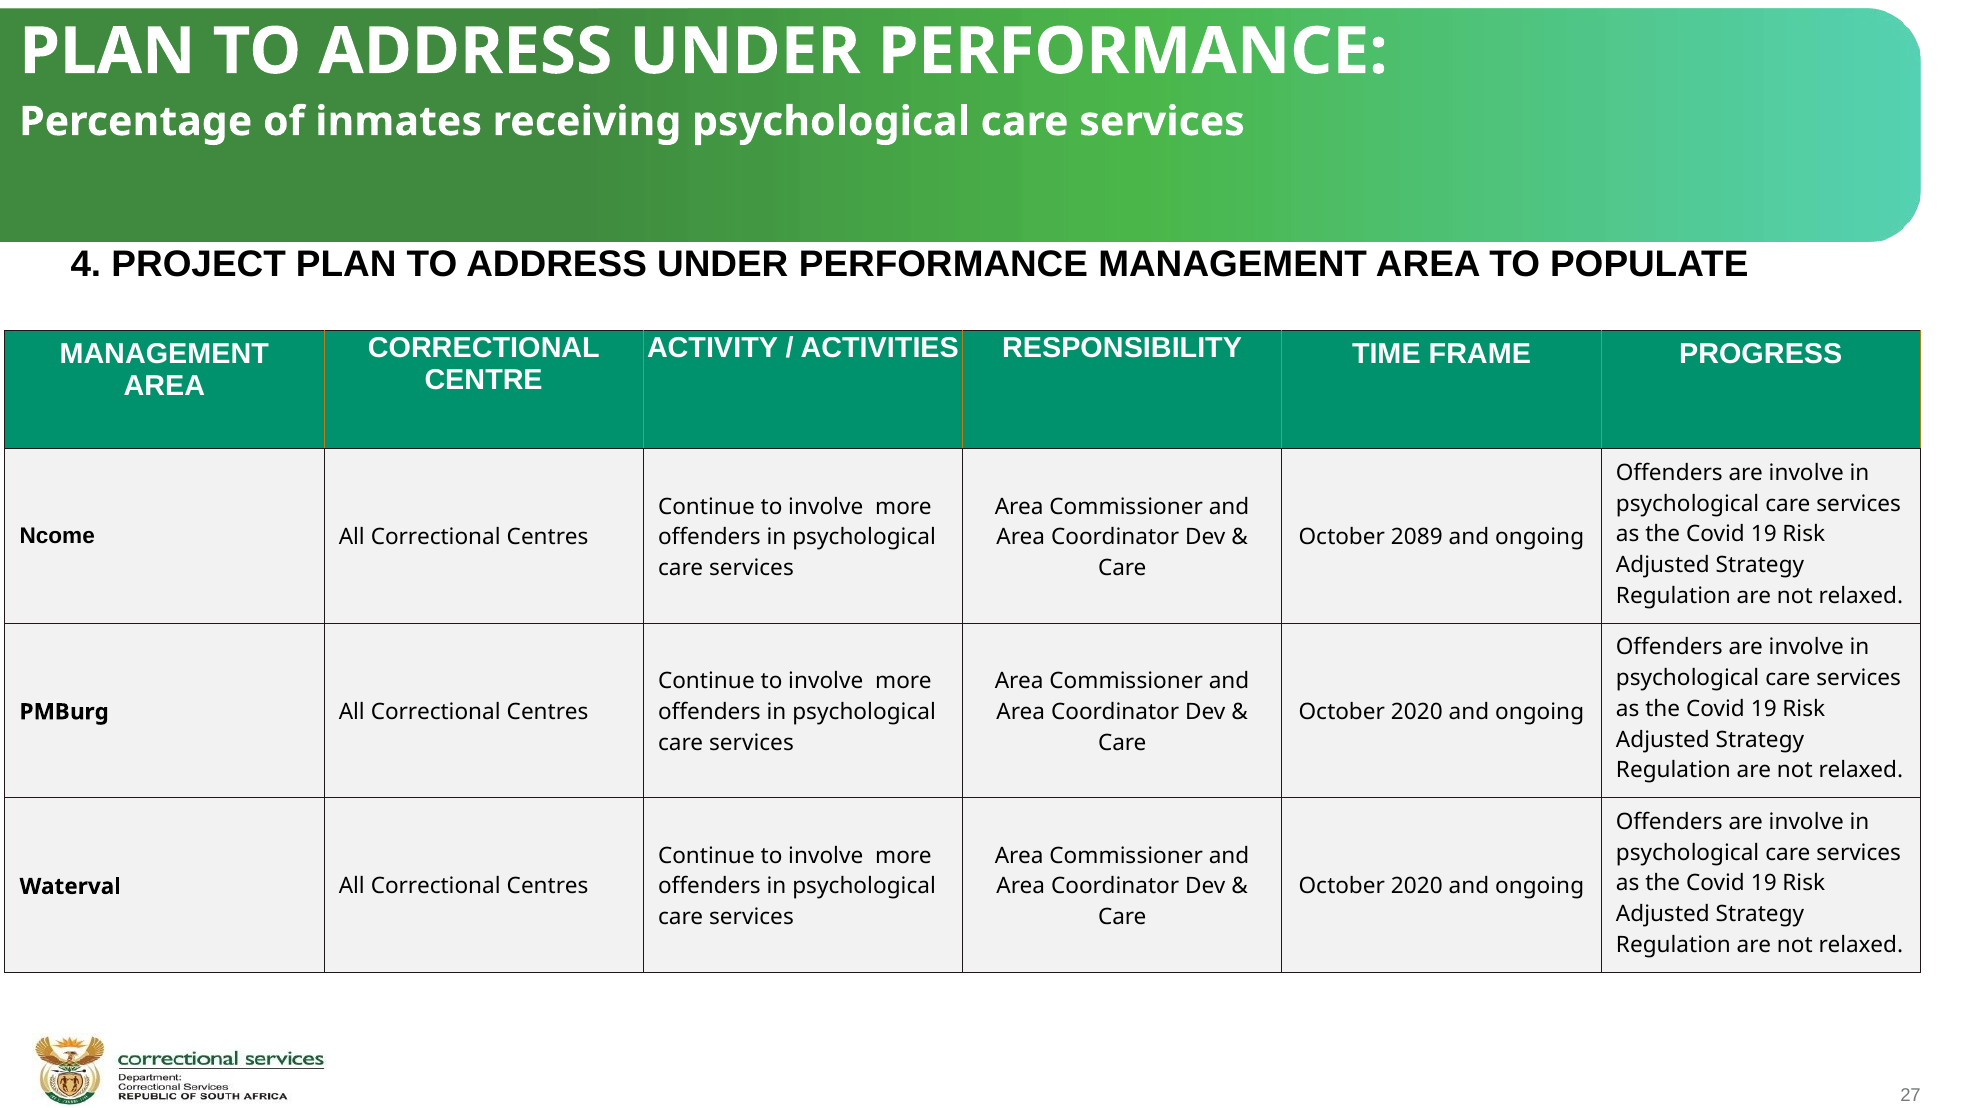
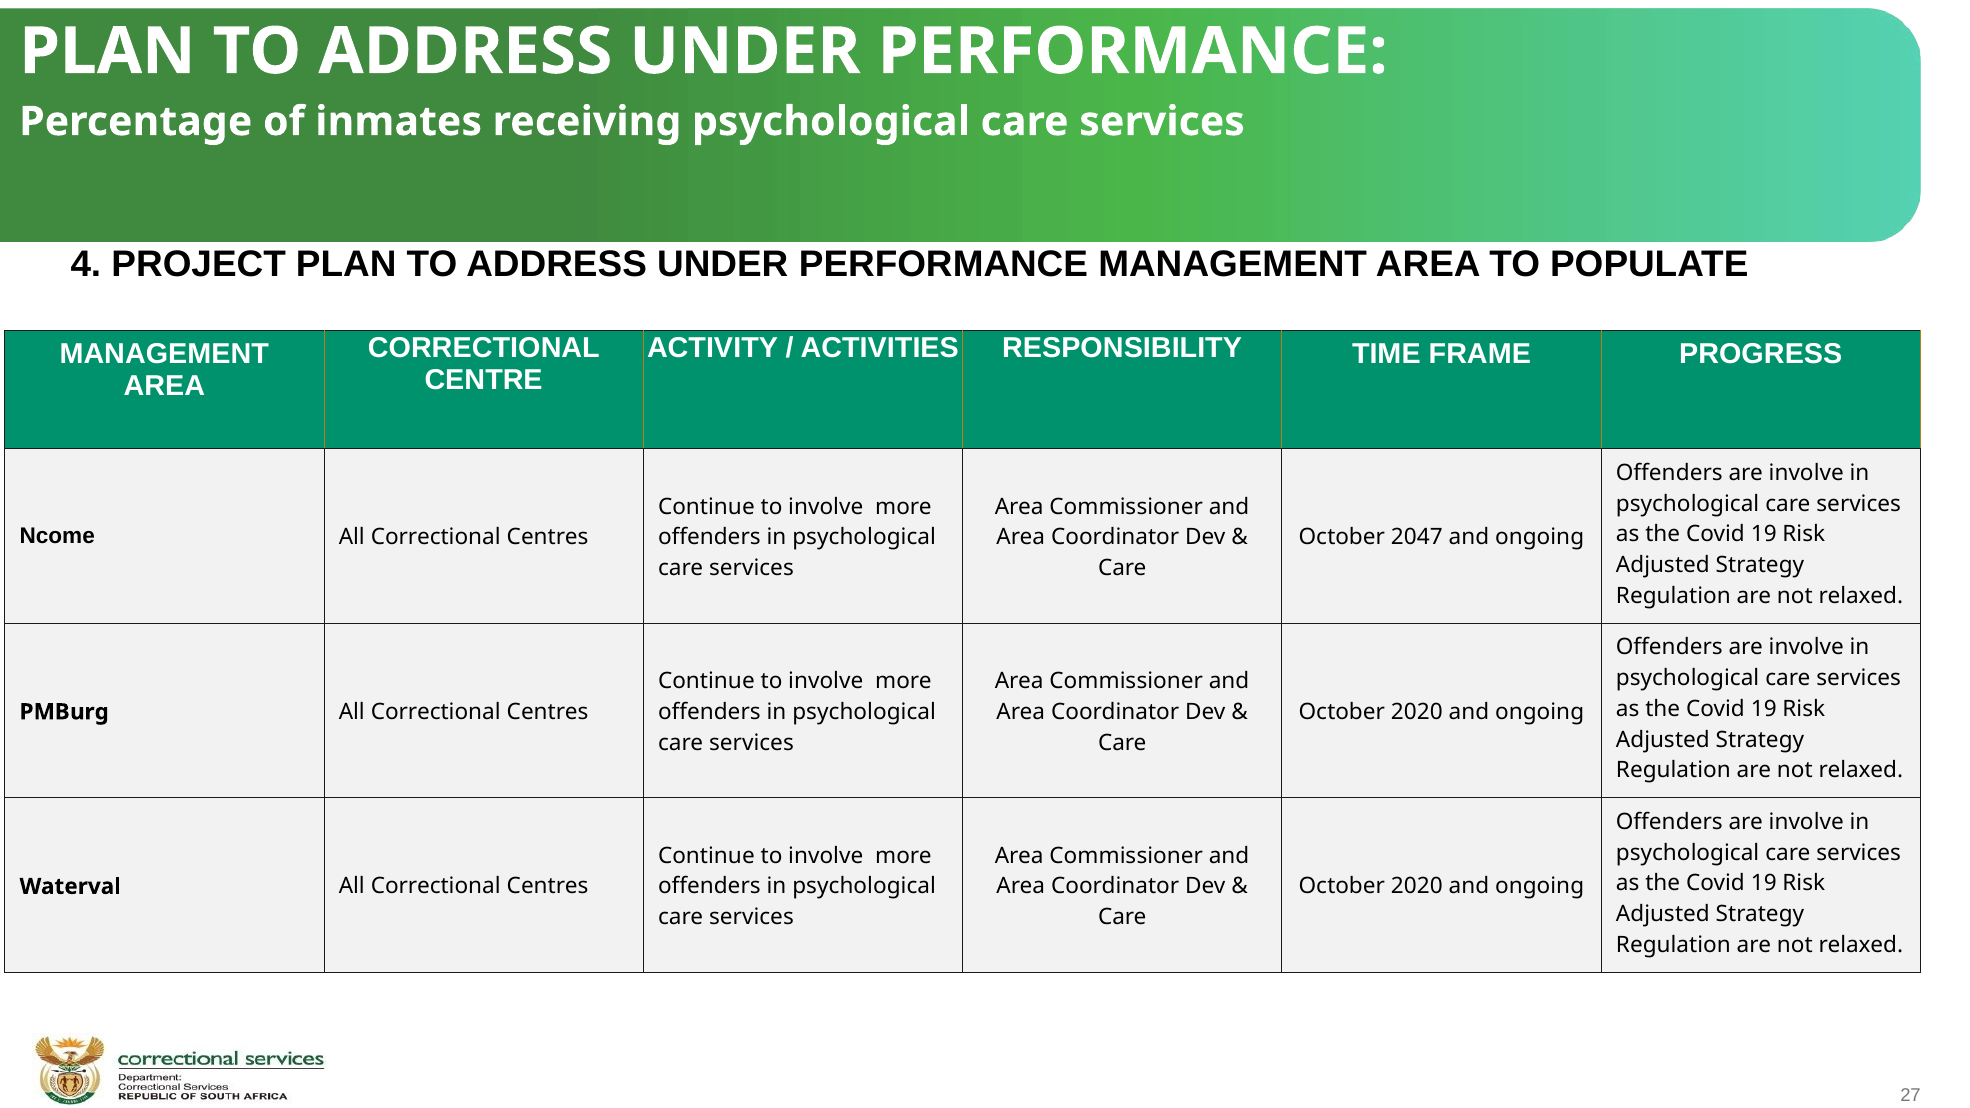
2089: 2089 -> 2047 (1417, 537)
